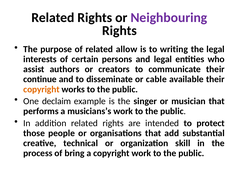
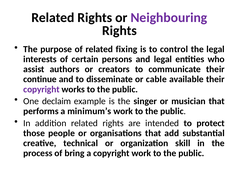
allow: allow -> fixing (127, 49)
writing: writing -> control (174, 49)
copyright colour: orange -> purple (41, 89)
musicians’s: musicians’s -> minimum’s (89, 111)
